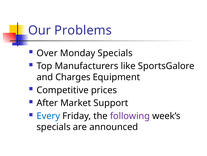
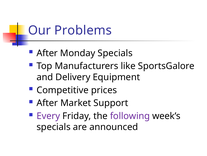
Over: Over -> After (47, 53)
Charges: Charges -> Delivery (73, 77)
Every colour: blue -> purple (48, 115)
